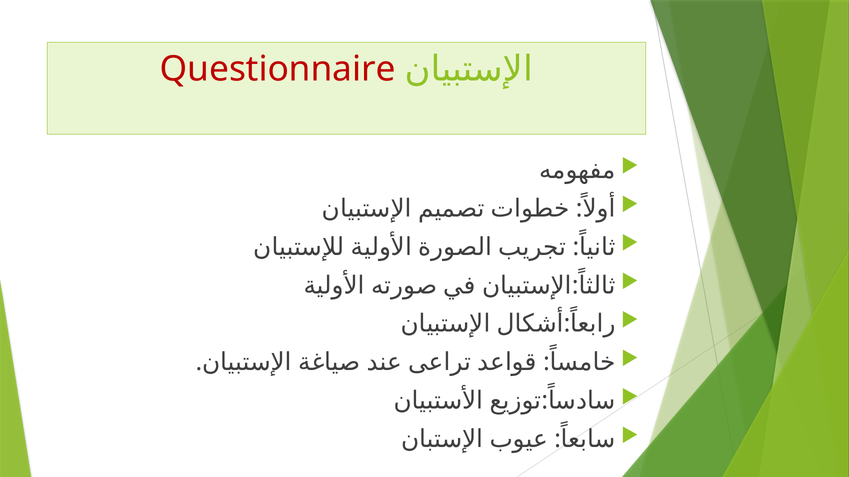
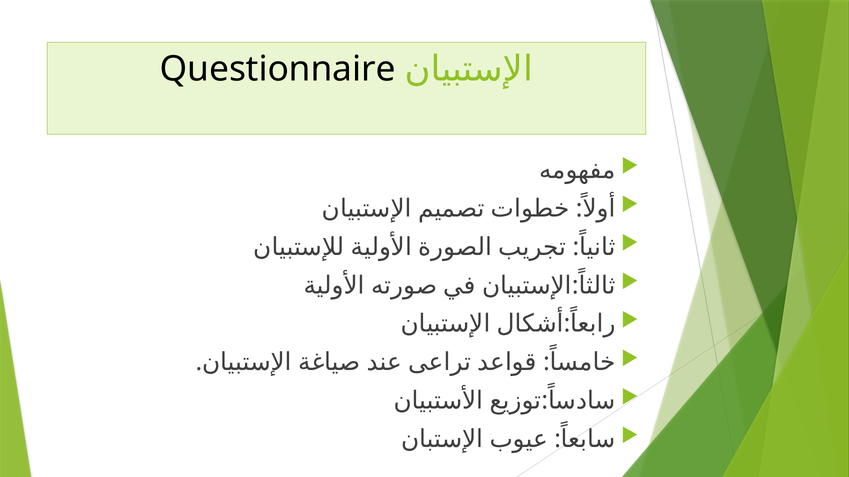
Questionnaire colour: red -> black (278, 69)
